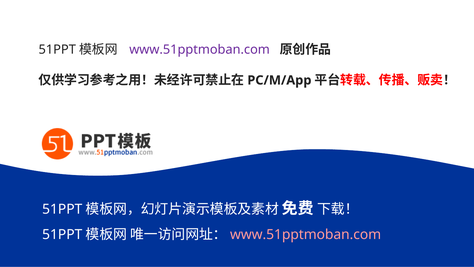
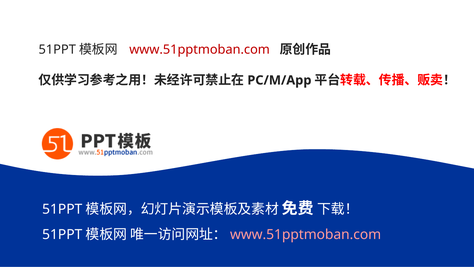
www.51pptmoban.com colour: purple -> red (200, 49)
